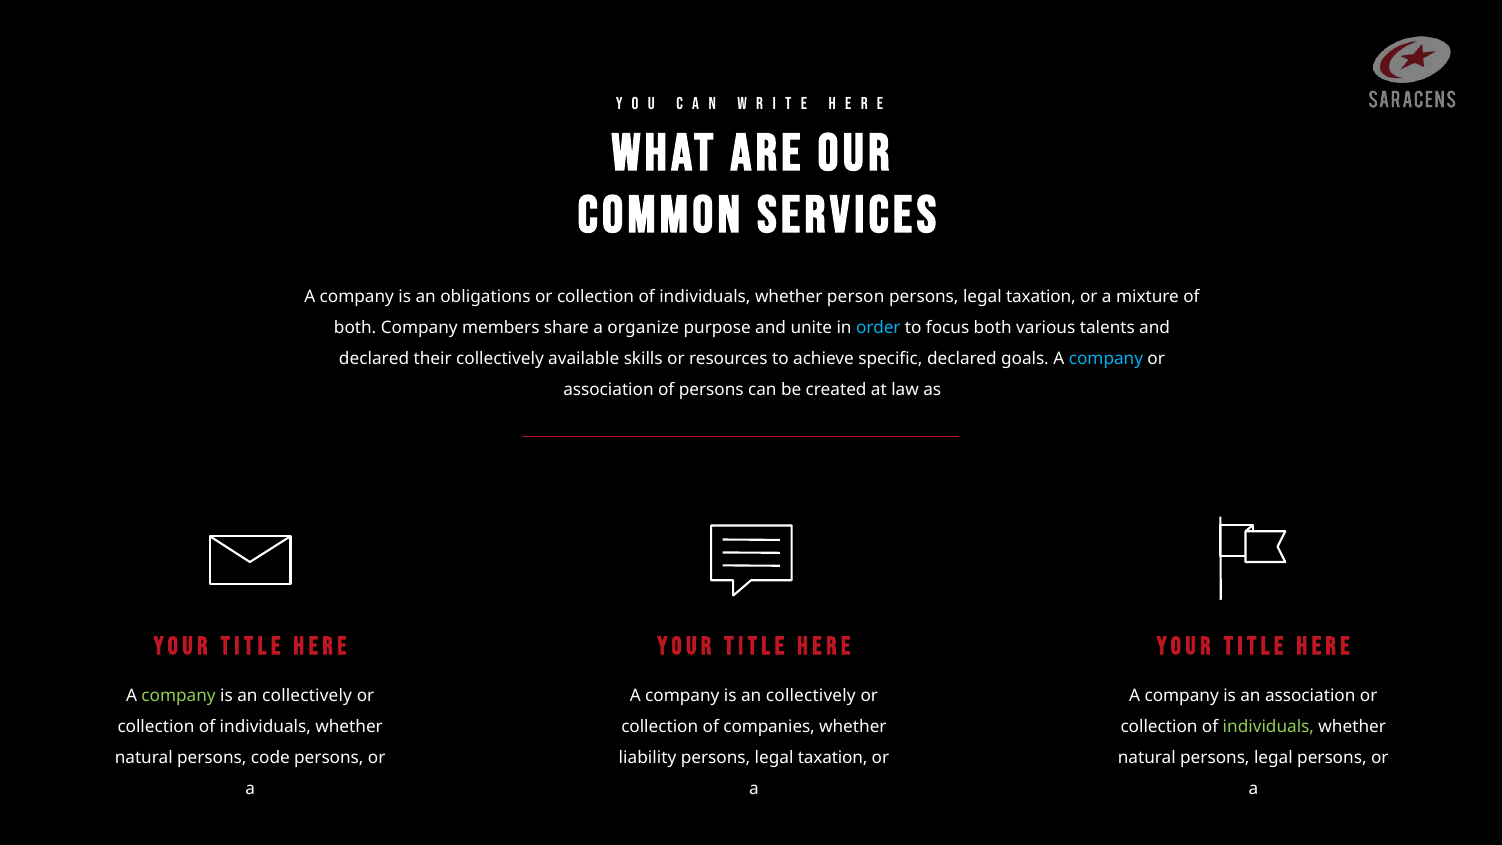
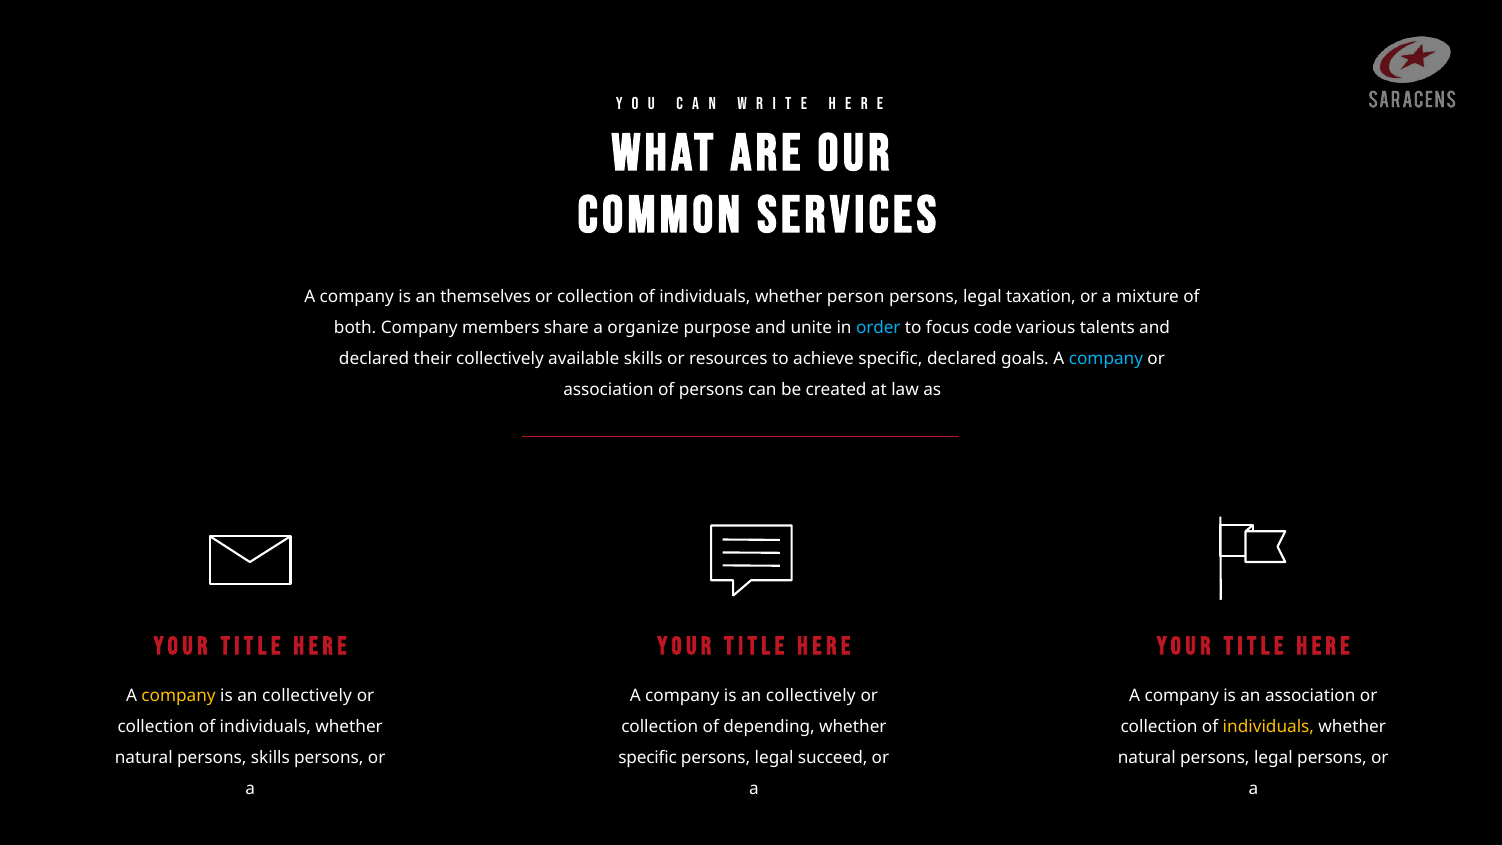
obligations: obligations -> themselves (486, 297)
focus both: both -> code (993, 328)
company colour: light green -> yellow (179, 696)
companies: companies -> depending (769, 727)
individuals colour: light green -> yellow (1268, 727)
persons code: code -> skills (270, 758)
liability: liability -> specific (648, 758)
taxation: taxation -> succeed (833, 758)
